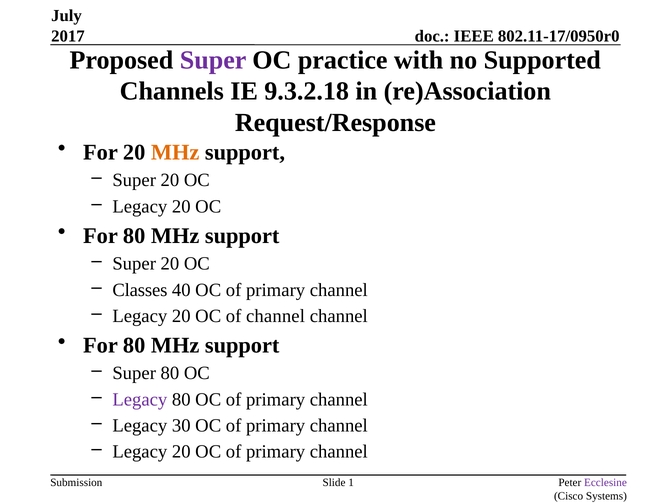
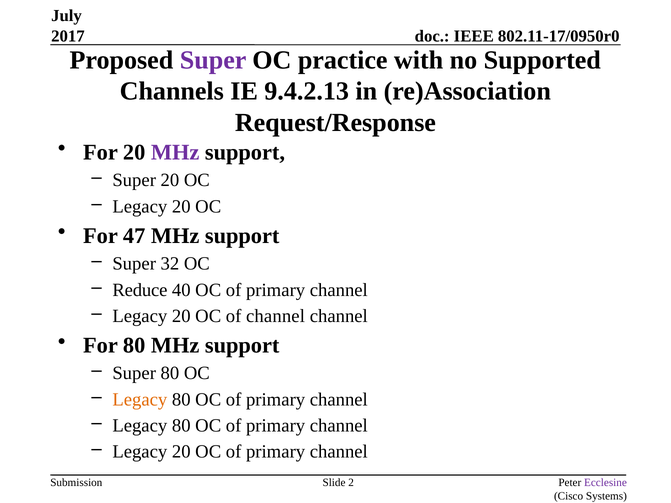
9.3.2.18: 9.3.2.18 -> 9.4.2.13 (307, 91)
MHz colour: orange -> purple (175, 152)
80: 80 -> 47 (134, 236)
20: 20 -> 32 (170, 264)
Classes: Classes -> Reduce (140, 290)
Legacy colour: purple -> orange (140, 400)
30: 30 -> 80 (181, 426)
1: 1 -> 2 (351, 483)
